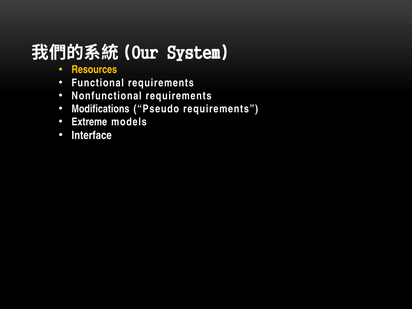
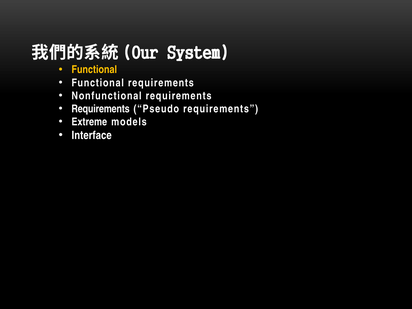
Resources: Resources -> Functional (94, 70)
Modifications: Modifications -> Requirements (101, 109)
